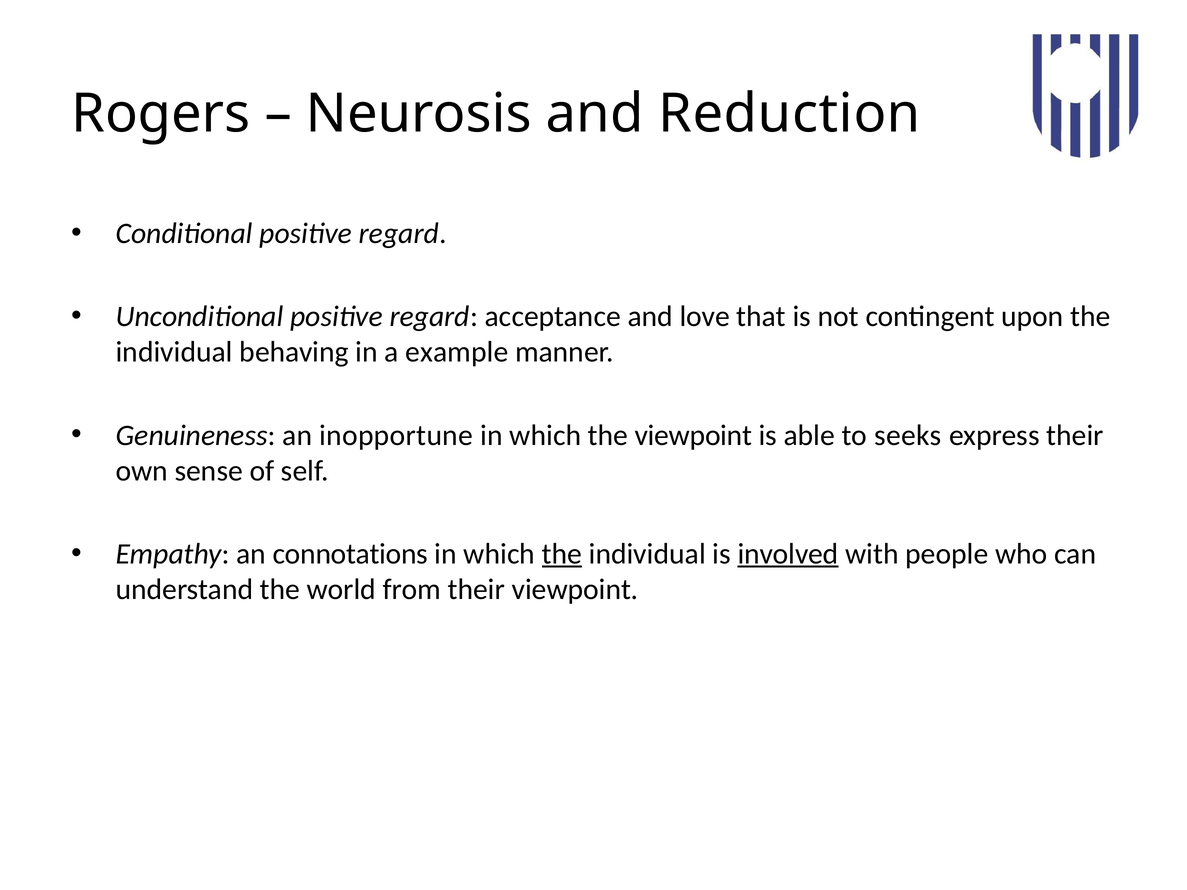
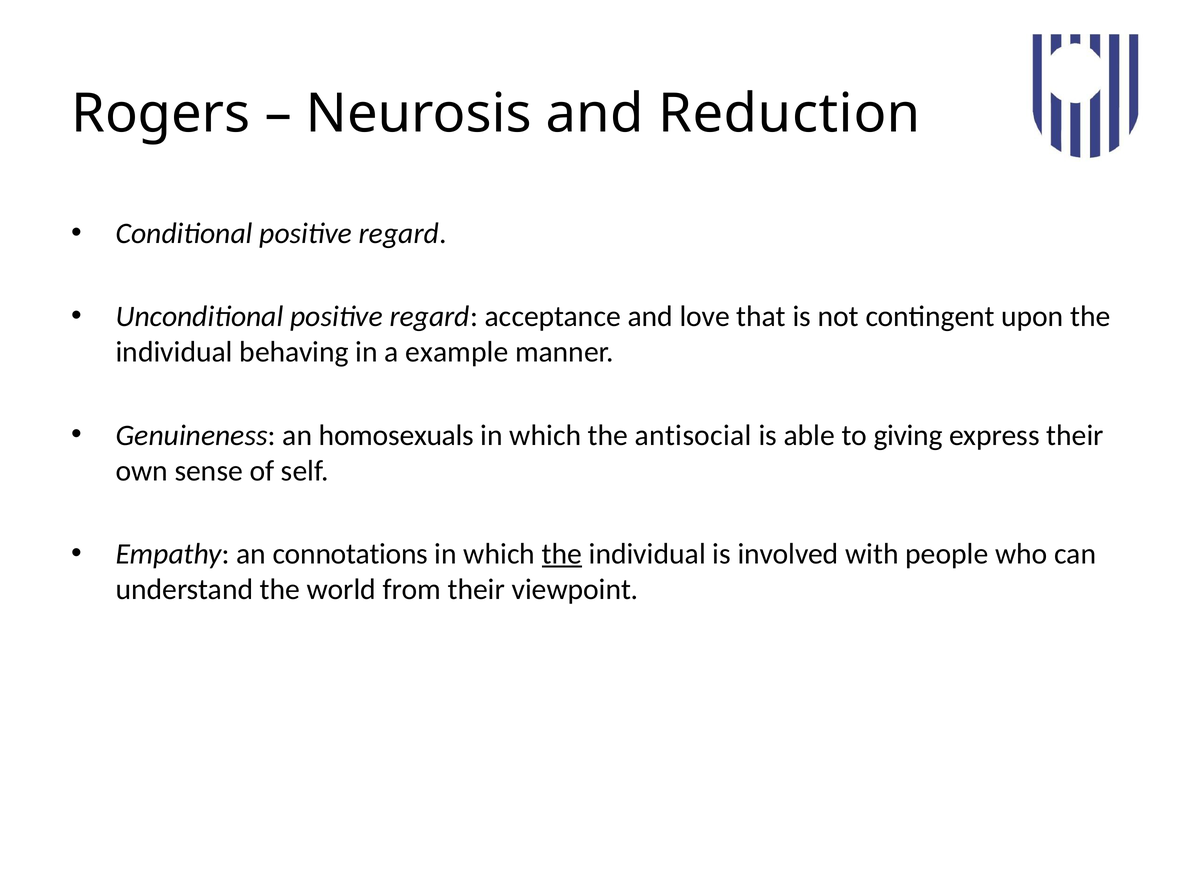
inopportune: inopportune -> homosexuals (396, 435)
the viewpoint: viewpoint -> antisocial (693, 435)
seeks: seeks -> giving (908, 435)
involved underline: present -> none (788, 554)
